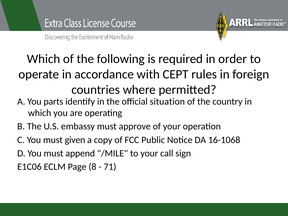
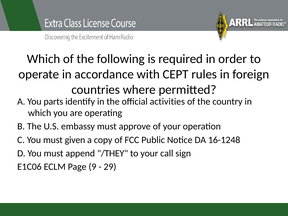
situation: situation -> activities (167, 101)
16-1068: 16-1068 -> 16-1248 (224, 140)
/MILE: /MILE -> /THEY (113, 153)
8: 8 -> 9 (92, 167)
71: 71 -> 29 (110, 167)
